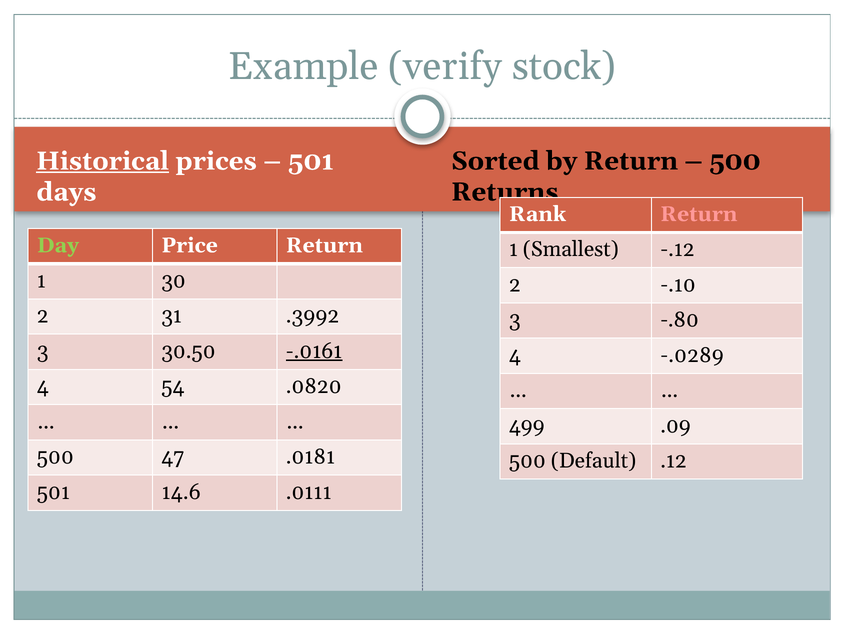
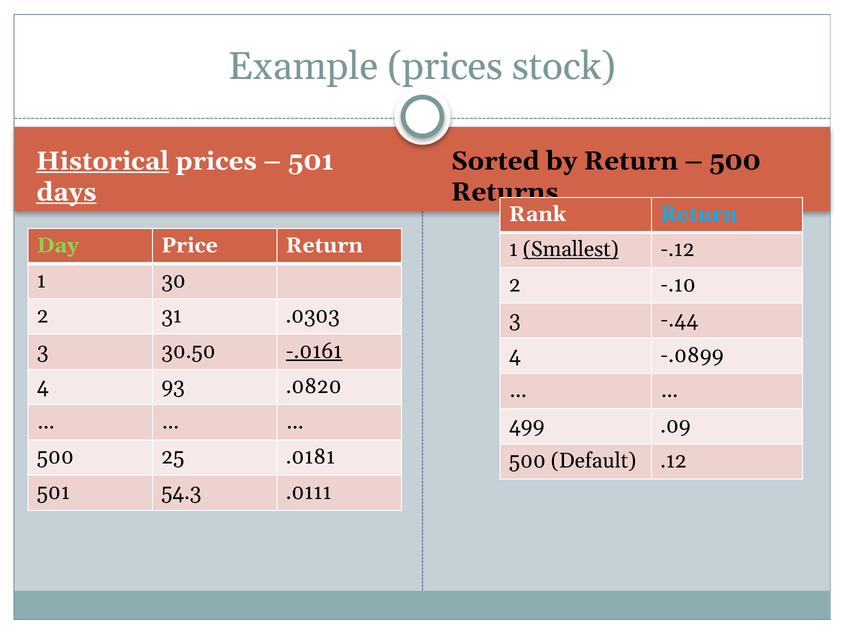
Example verify: verify -> prices (445, 67)
days underline: none -> present (66, 192)
Return colour: pink -> light blue (699, 214)
Smallest underline: none -> present (571, 249)
.3992: .3992 -> .0303 (313, 316)
-.80: -.80 -> -.44 (679, 320)
-.0289: -.0289 -> -.0899 (692, 355)
54: 54 -> 93 (173, 386)
47: 47 -> 25 (173, 457)
14.6: 14.6 -> 54.3 (181, 492)
